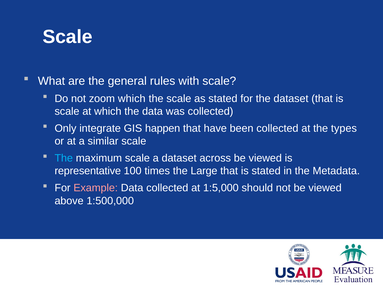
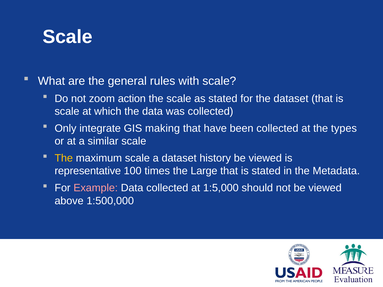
zoom which: which -> action (132, 99)
happen: happen -> making (163, 129)
The colour: light blue -> yellow (64, 158)
across: across -> history (215, 158)
